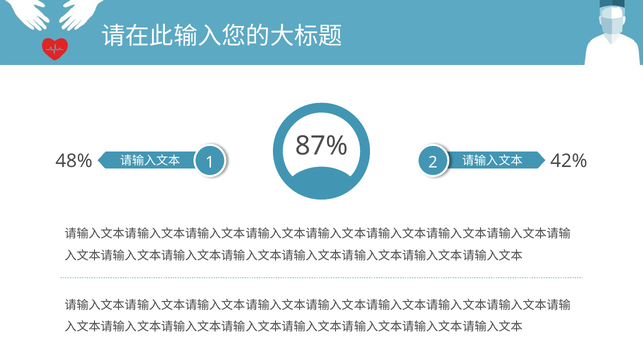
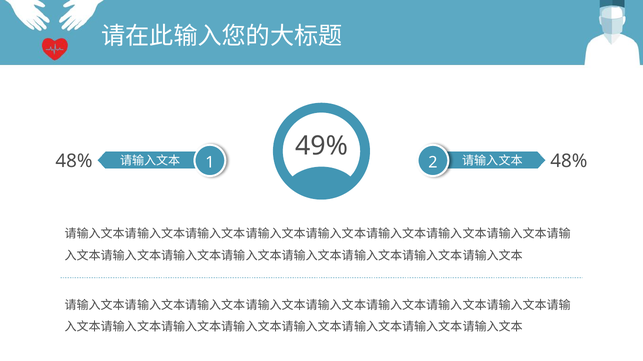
87%: 87% -> 49% (321, 146)
48% 42%: 42% -> 48% (569, 161)
